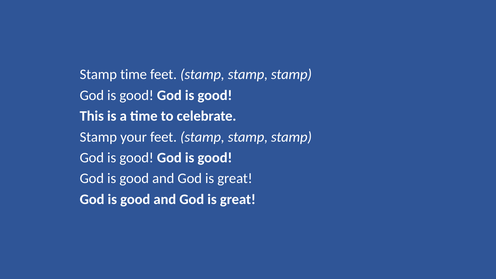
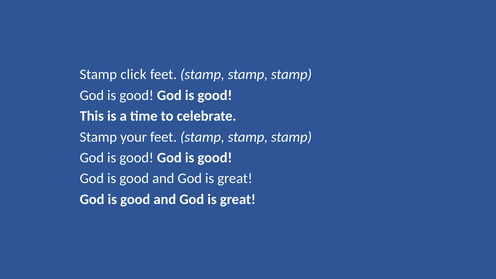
Stamp time: time -> click (133, 75)
